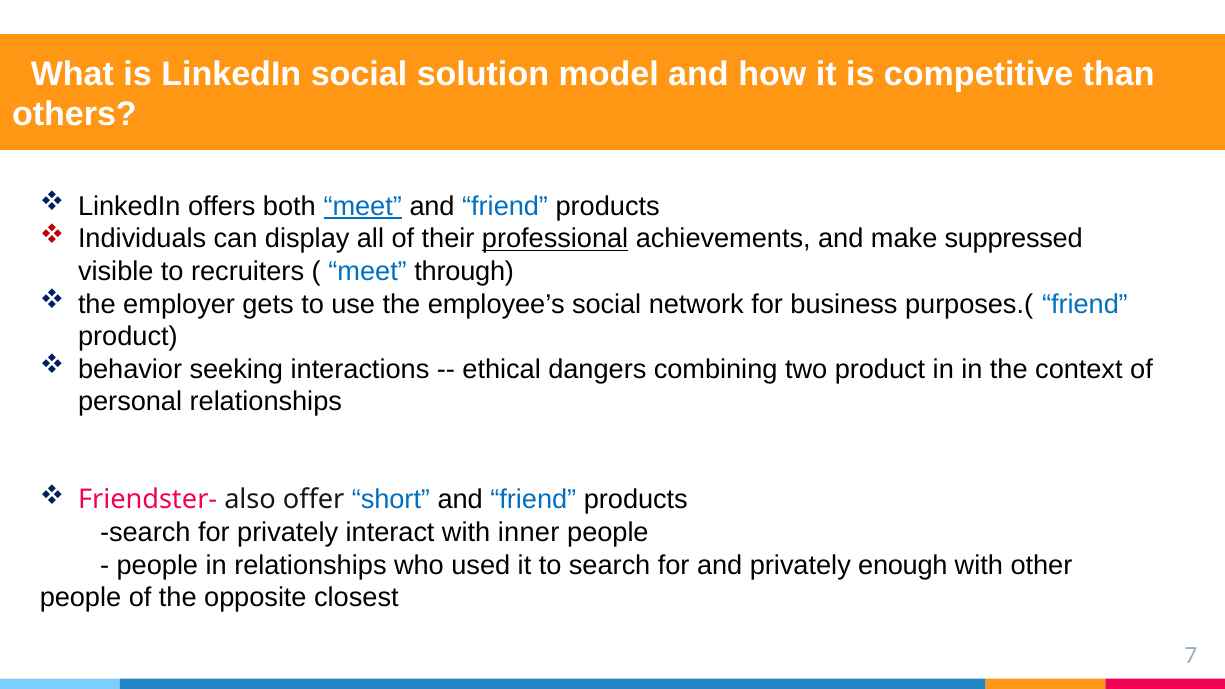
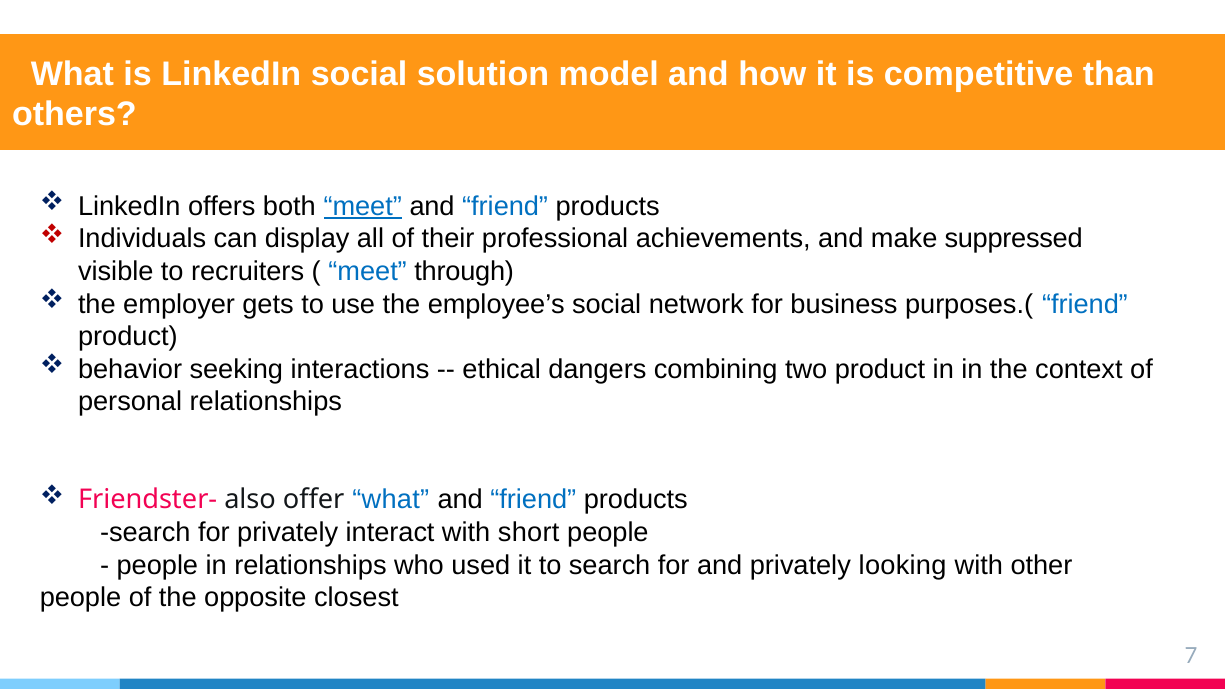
professional underline: present -> none (555, 239)
offer short: short -> what (391, 500)
inner: inner -> short (529, 533)
enough: enough -> looking (903, 565)
